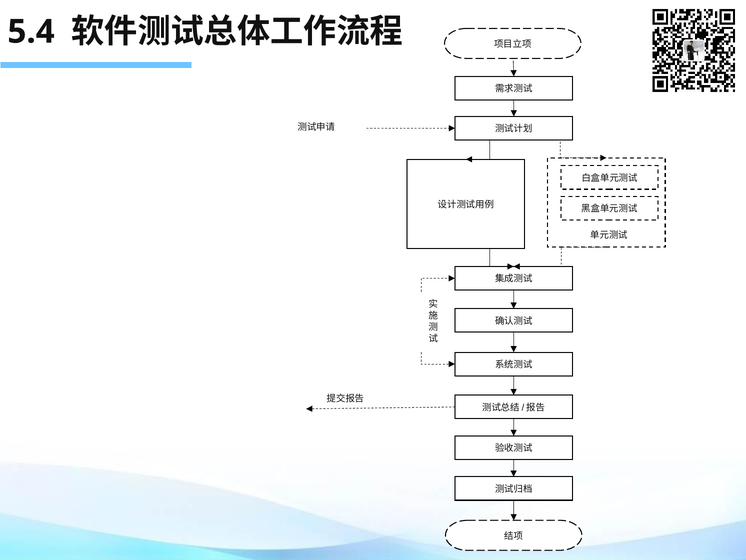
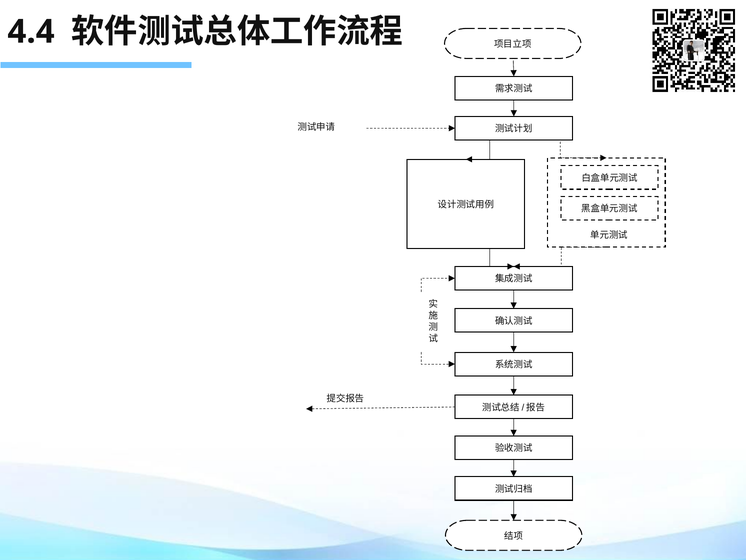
5.4: 5.4 -> 4.4 (31, 32)
